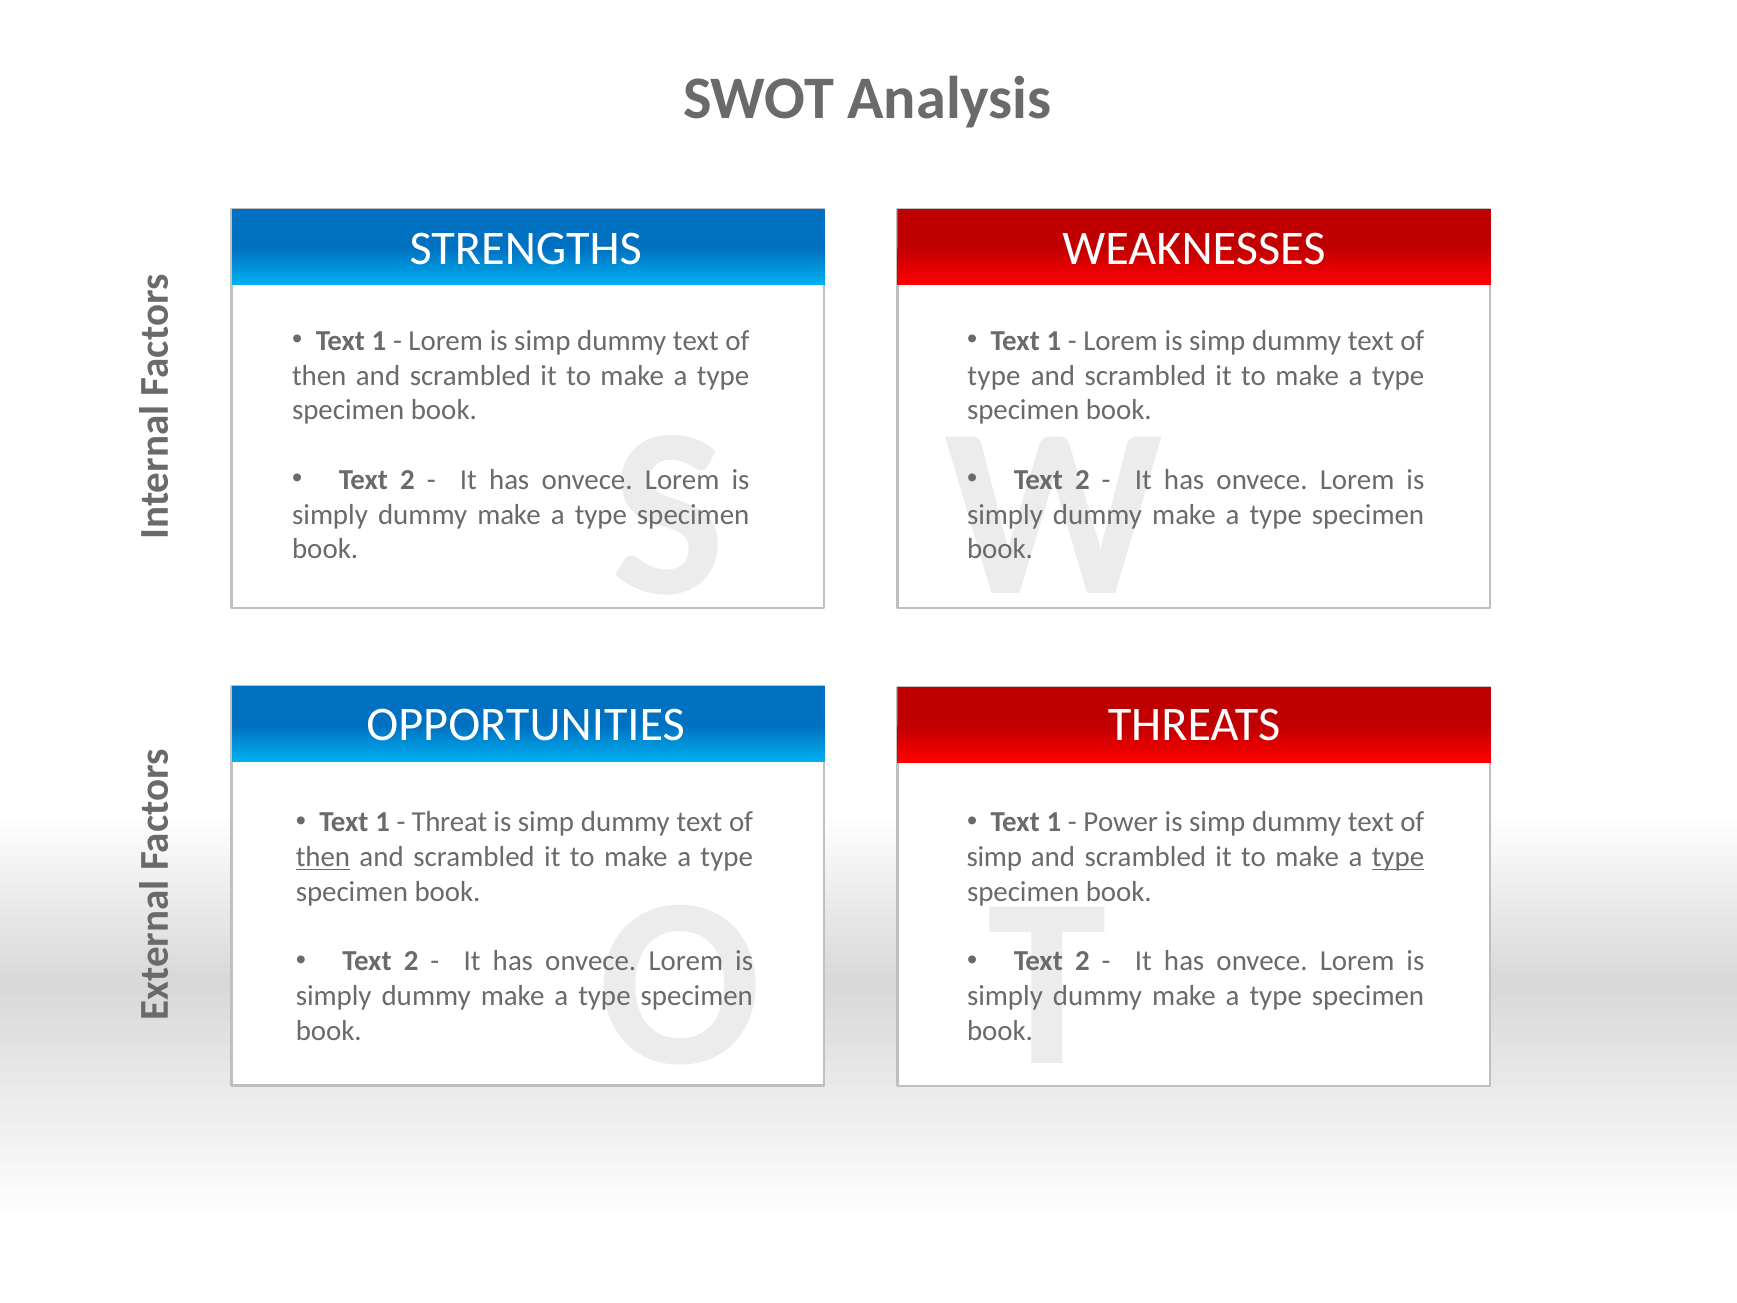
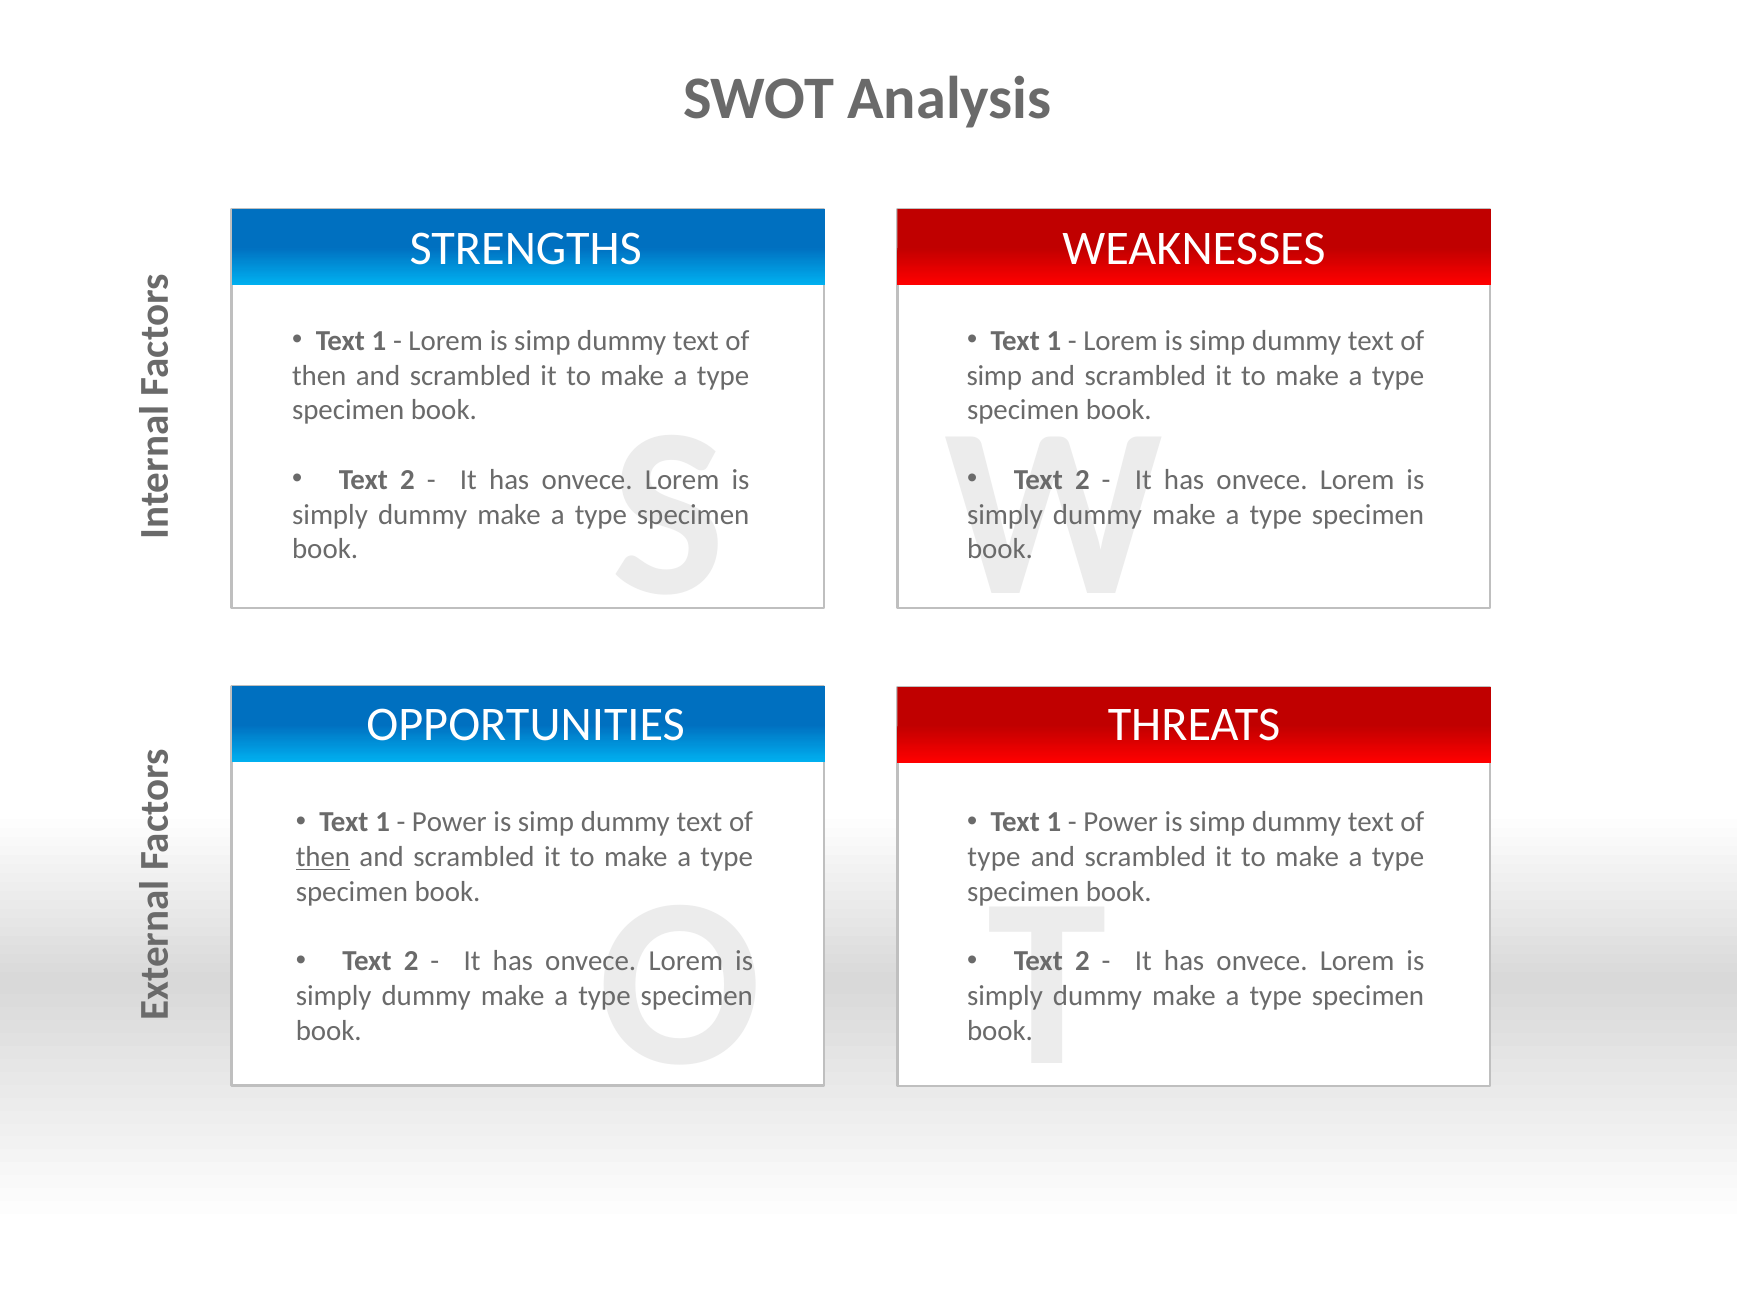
type: type -> simp (994, 376)
Threat: Threat -> Power (449, 822)
simp: simp -> type (994, 857)
type underline: present -> none (1398, 857)
